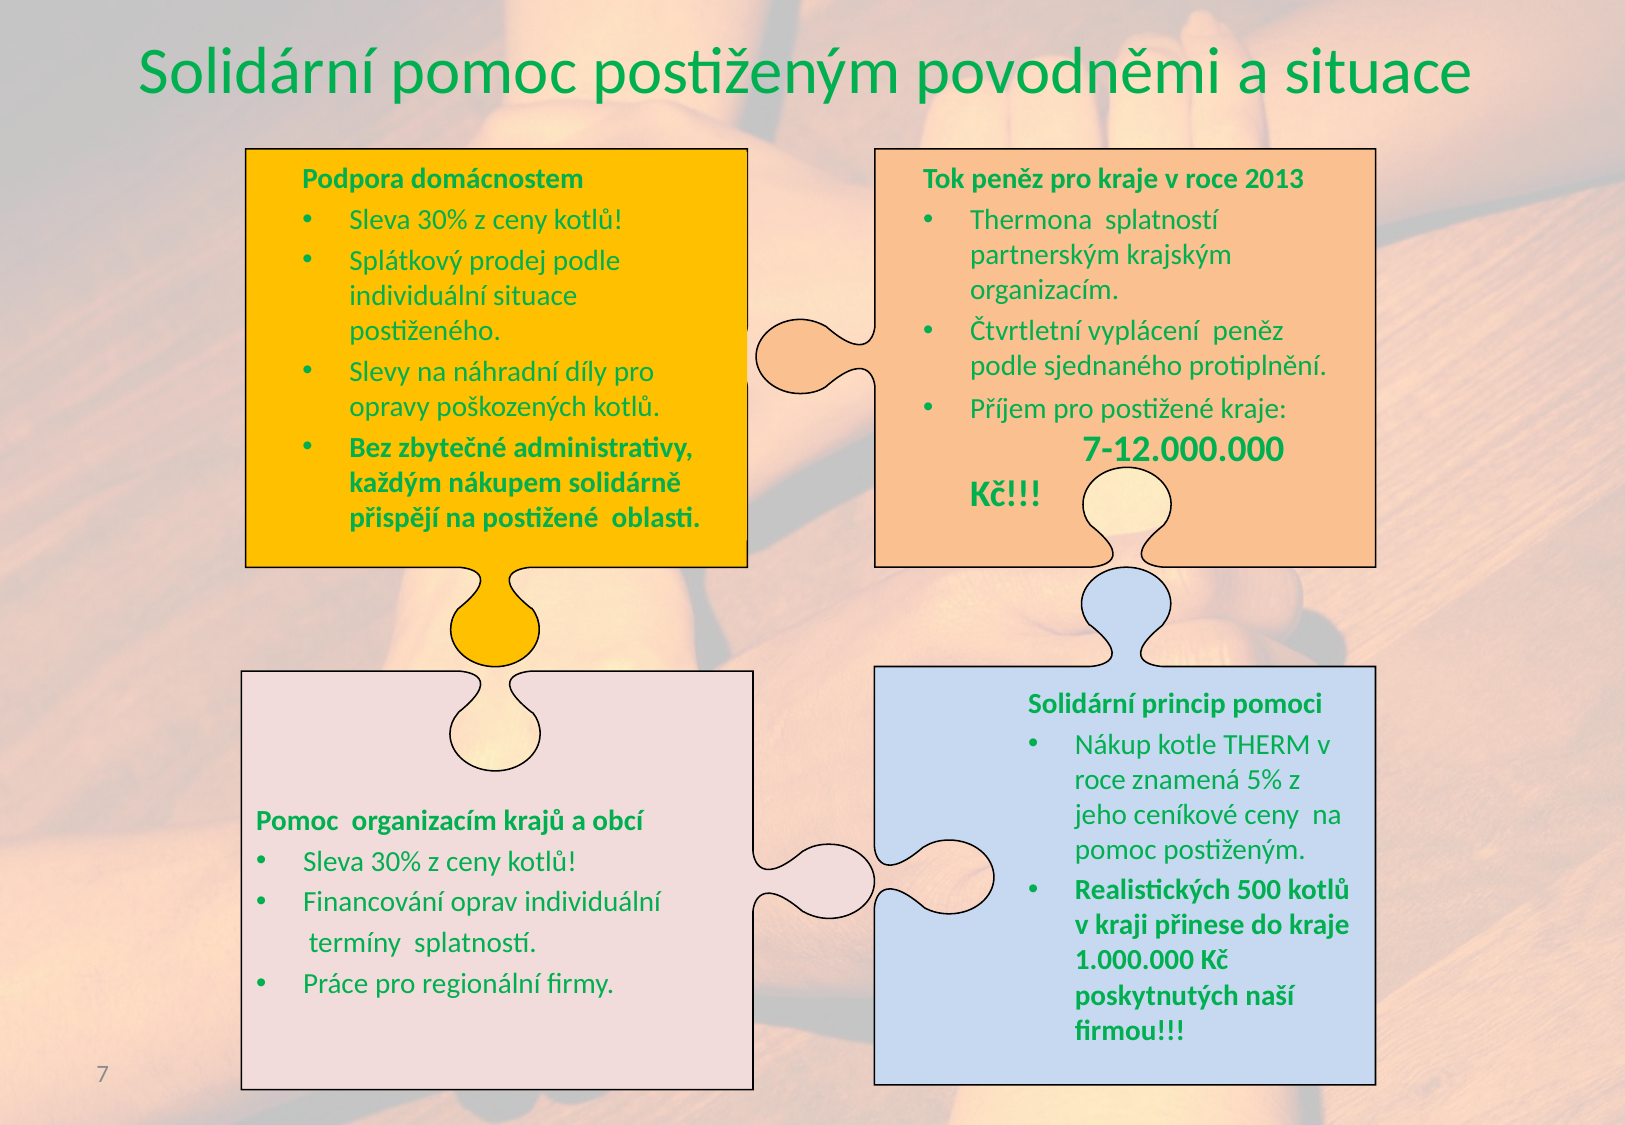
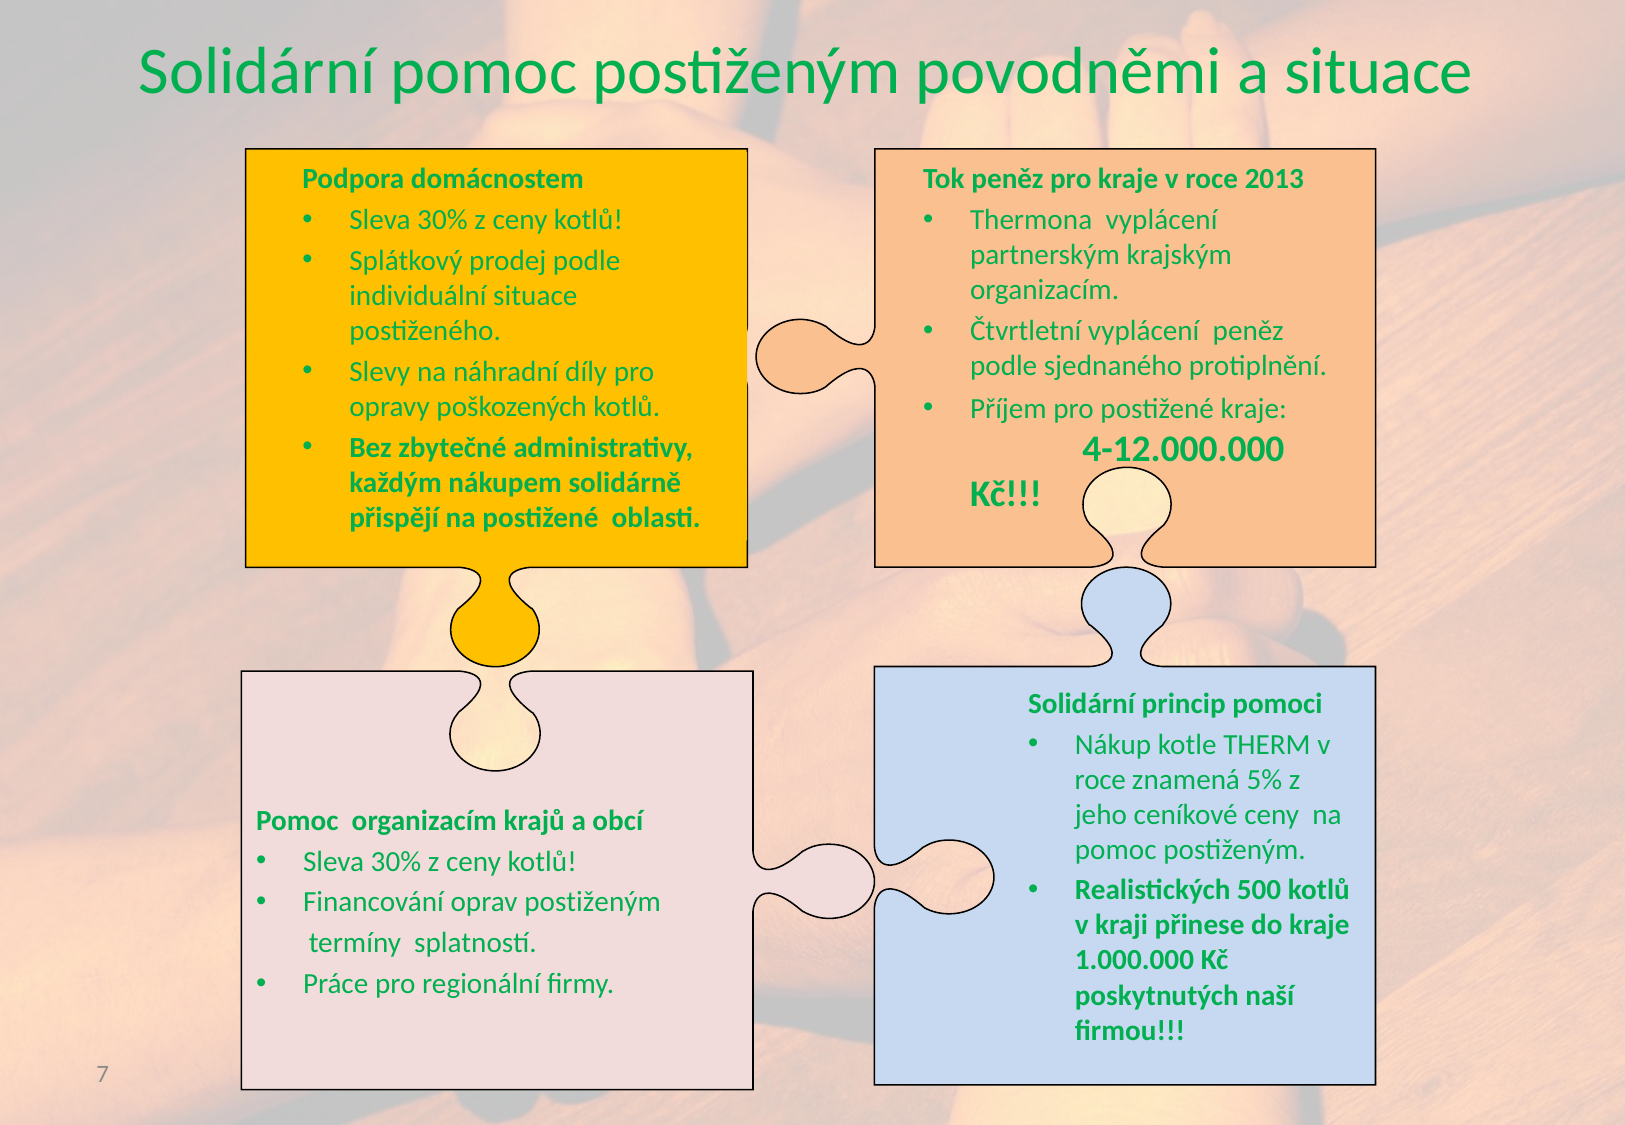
Thermona splatností: splatností -> vyplácení (1162, 220)
7-12.000.000: 7-12.000.000 -> 4-12.000.000 (1183, 449)
oprav individuální: individuální -> postiženým (593, 902)
